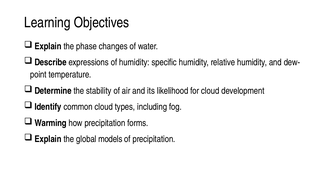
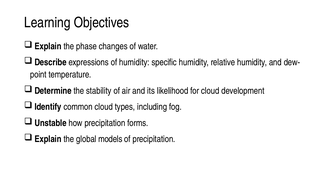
Warming: Warming -> Unstable (51, 123)
